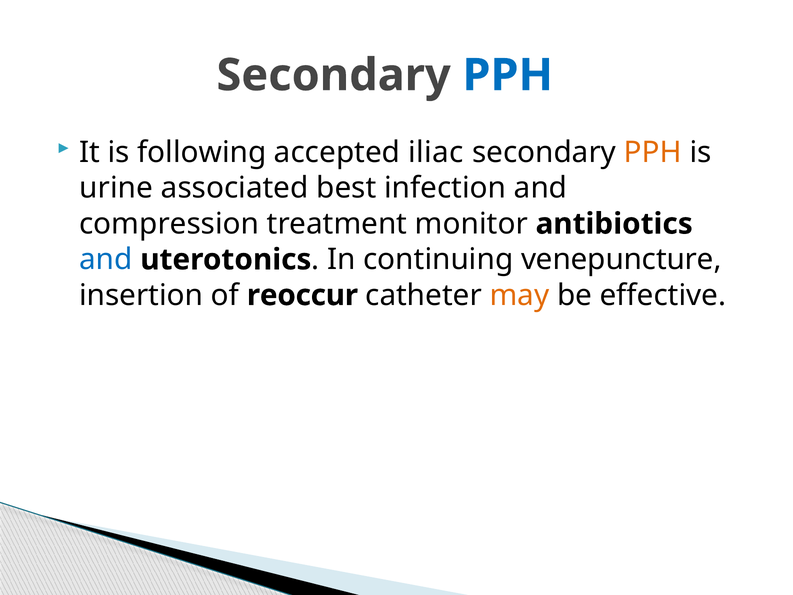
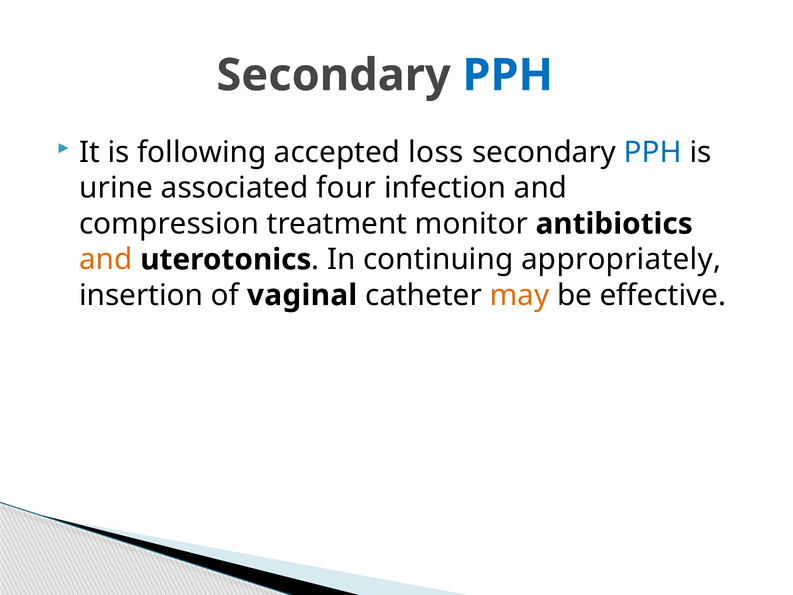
iliac: iliac -> loss (436, 152)
PPH colour: orange -> blue (653, 152)
best: best -> four (346, 188)
and colour: blue -> orange (106, 259)
venepuncture: venepuncture -> appropriately (621, 259)
reoccur: reoccur -> vaginal (302, 295)
